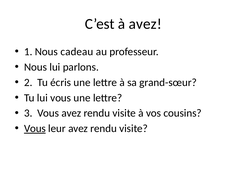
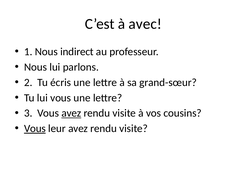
à avez: avez -> avec (145, 24)
cadeau: cadeau -> indirect (77, 52)
avez underline: none -> present (71, 113)
